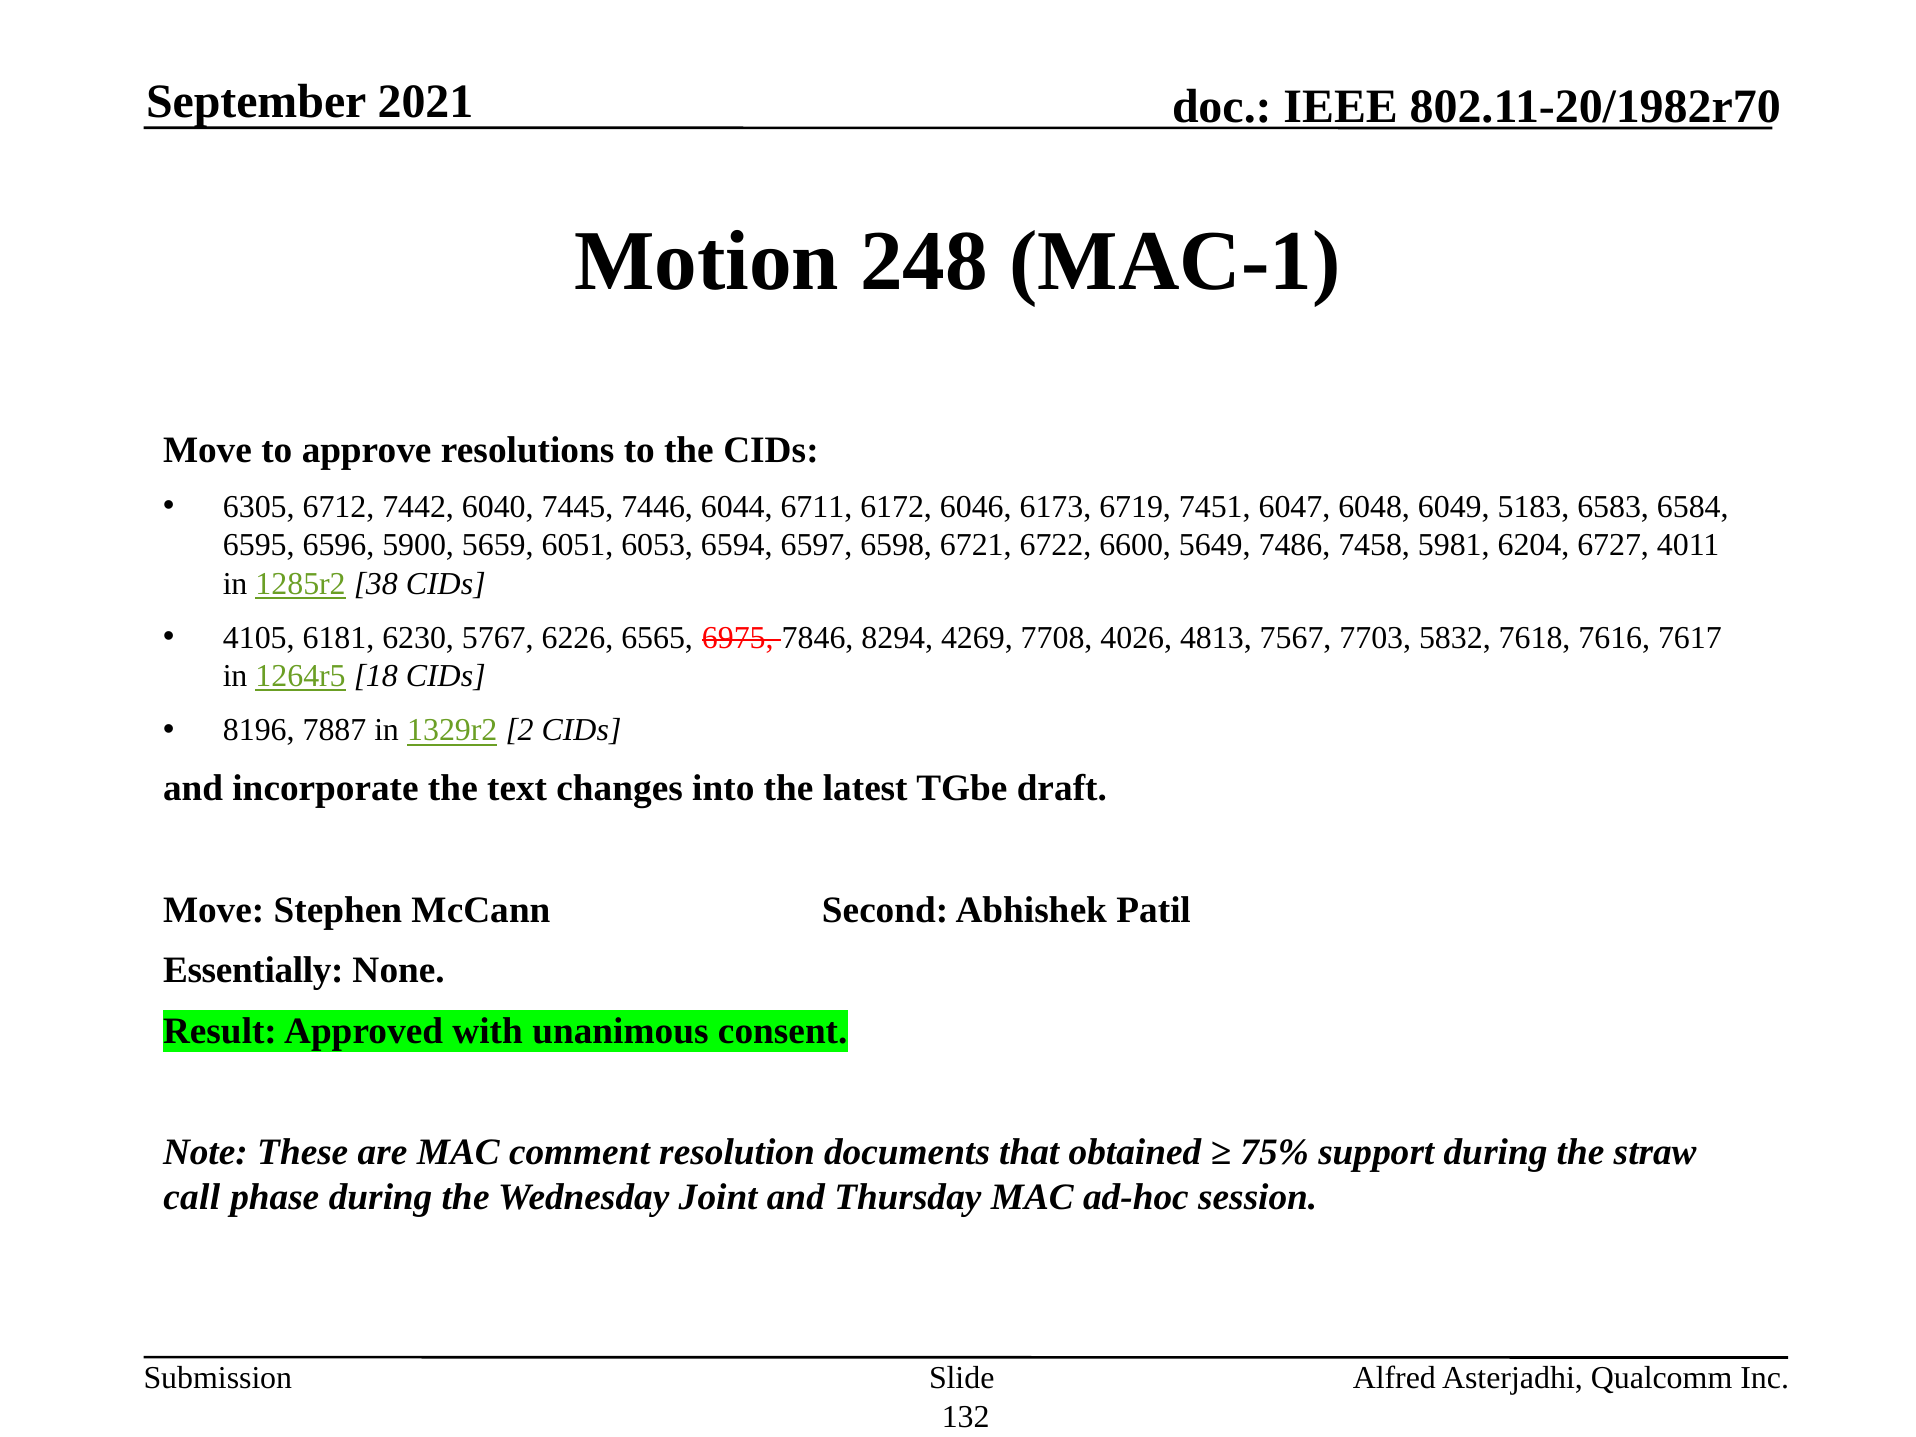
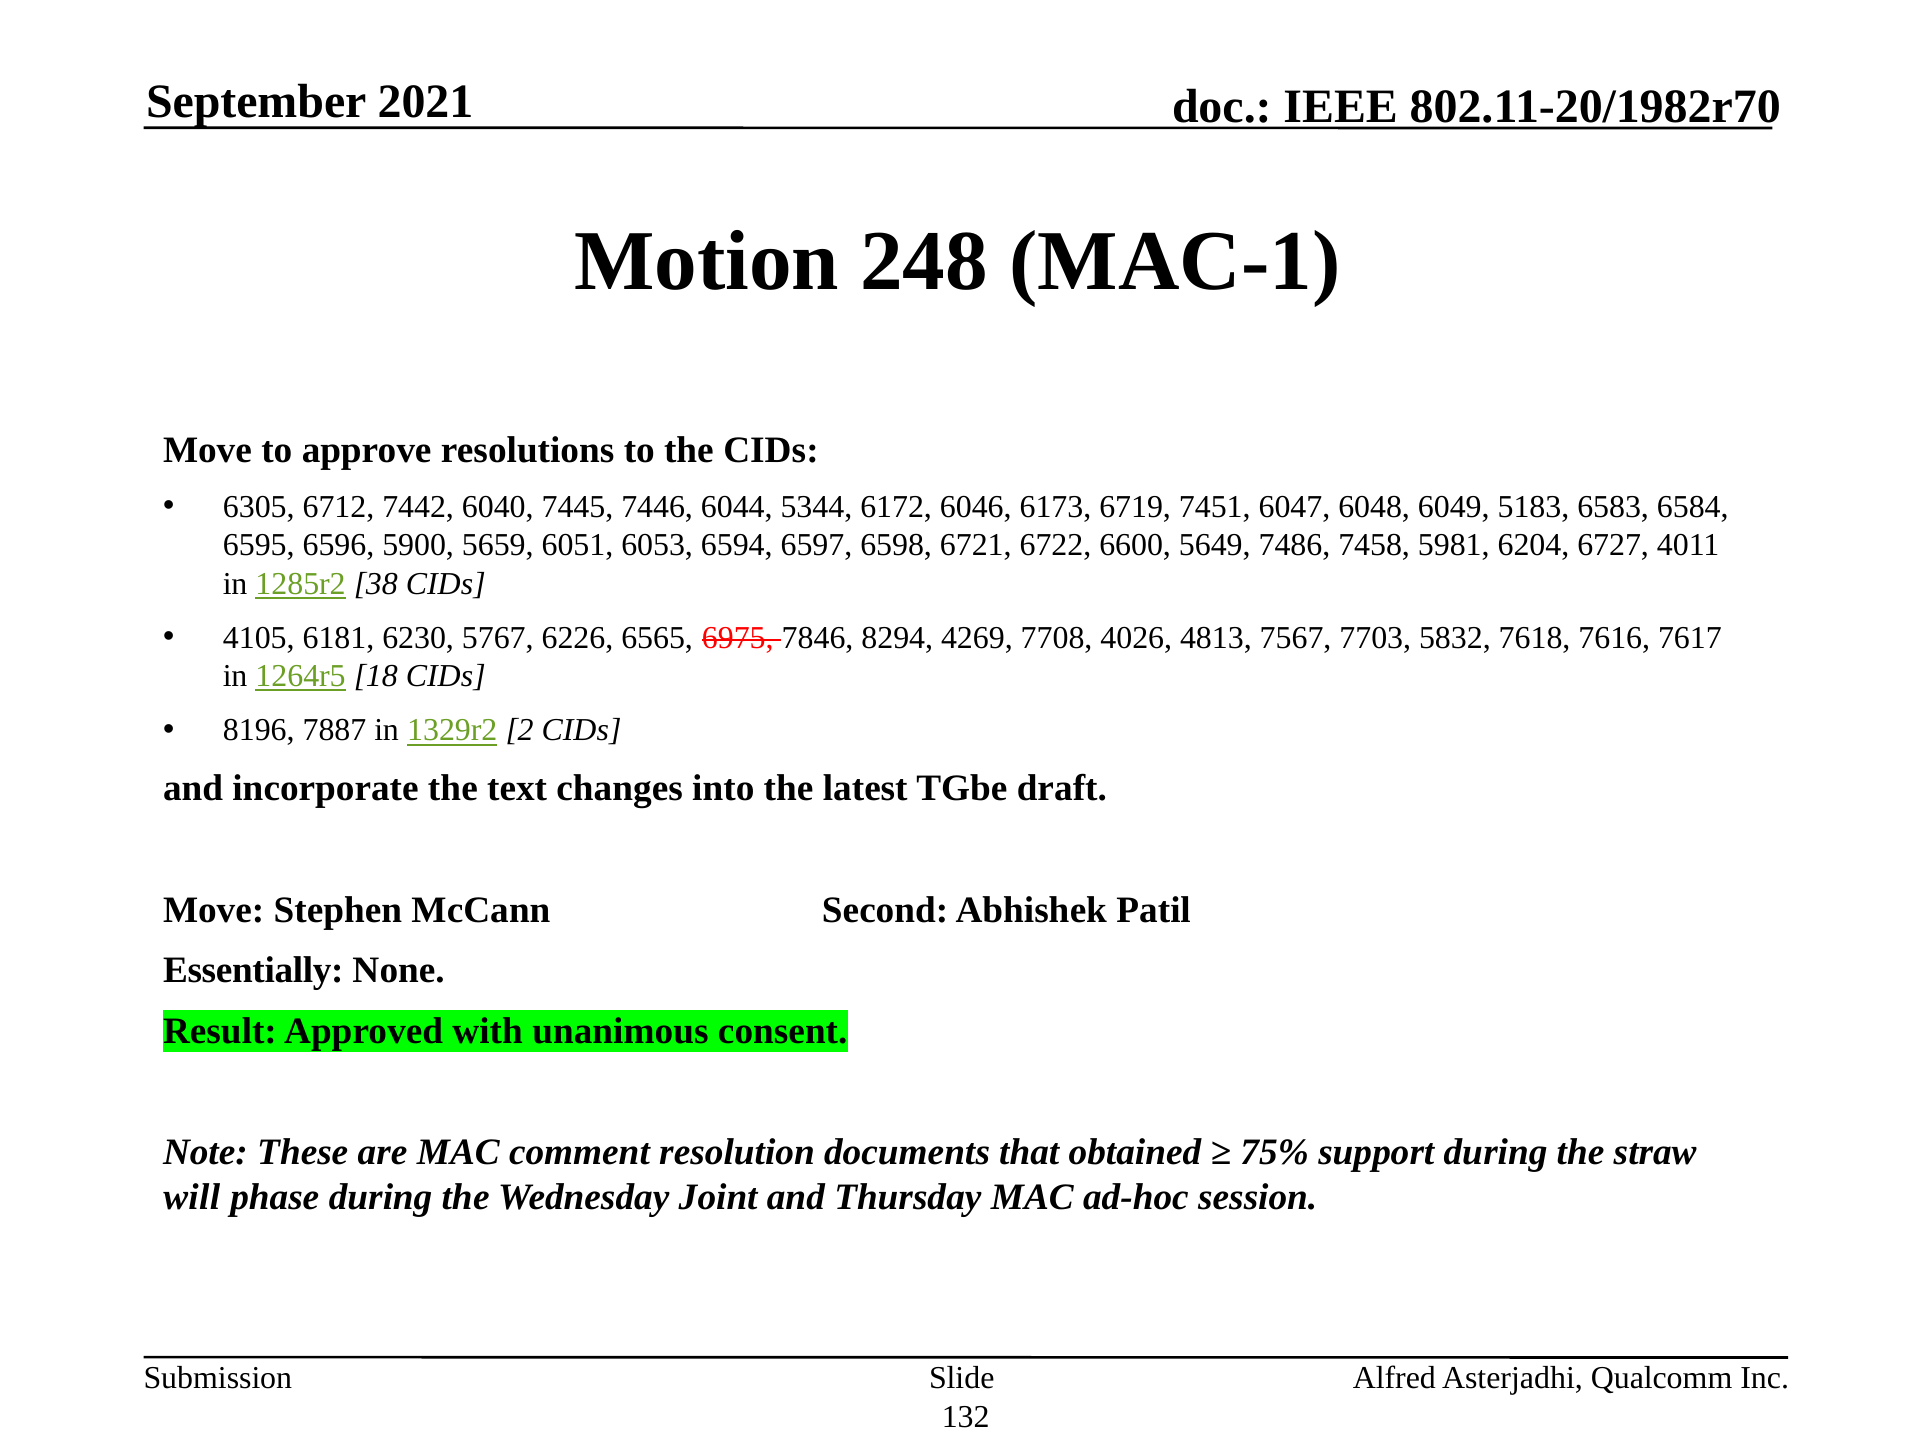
6711: 6711 -> 5344 (816, 507)
call: call -> will (192, 1197)
